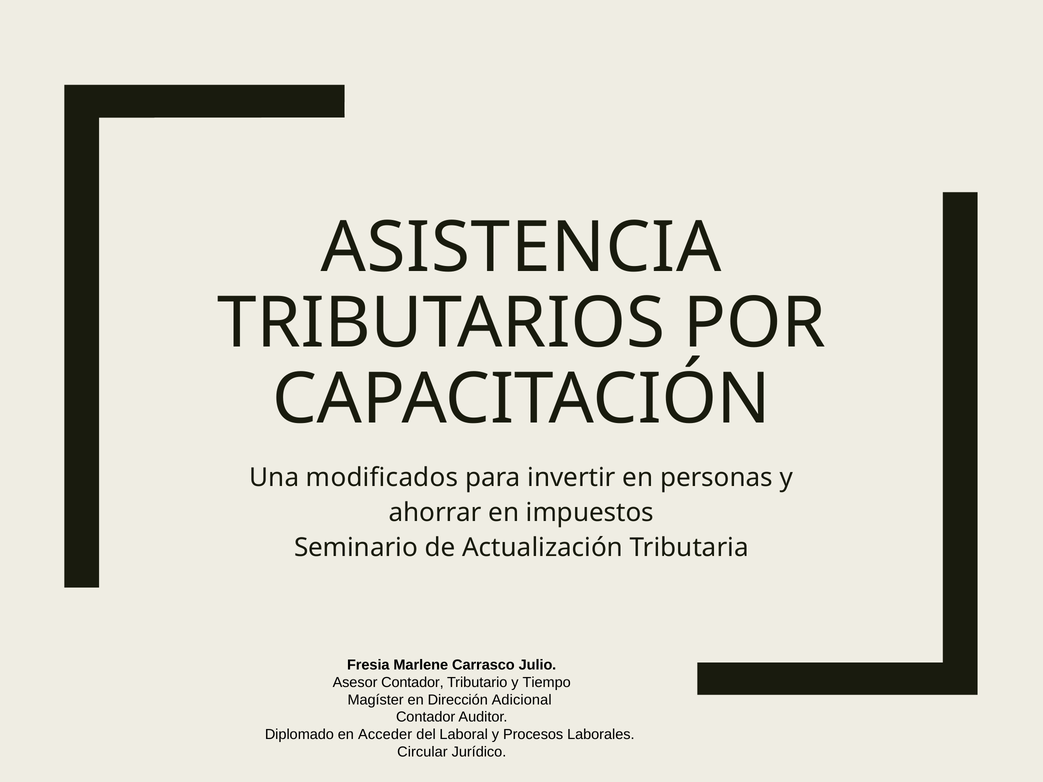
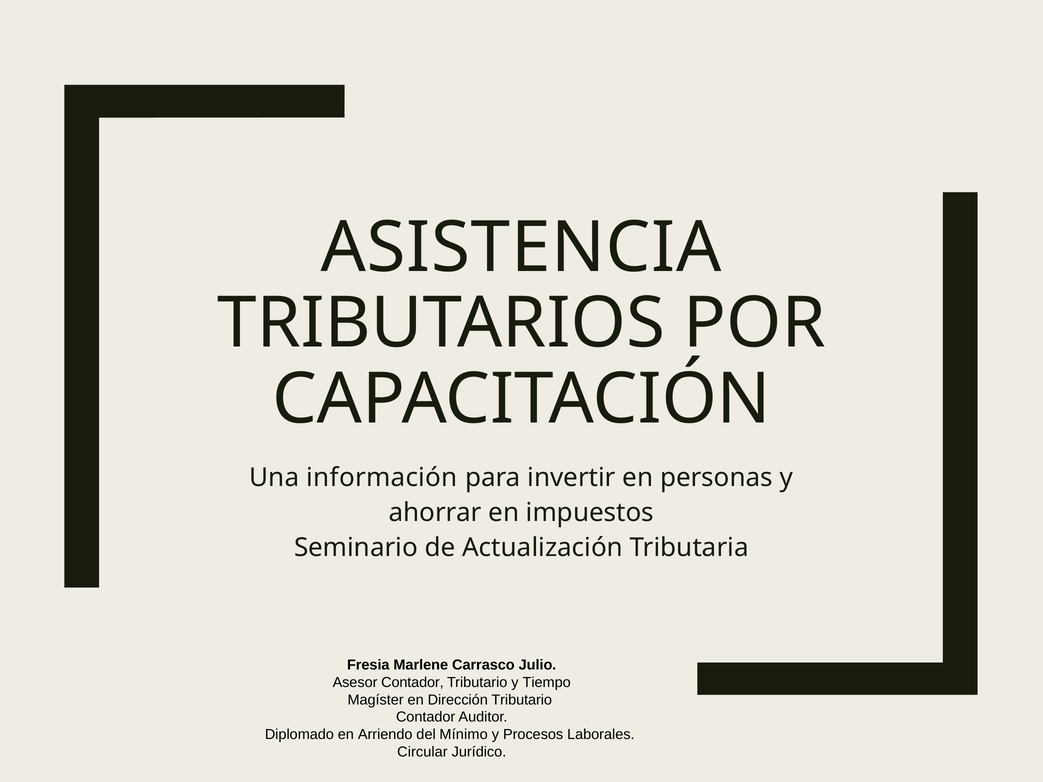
modificados: modificados -> información (382, 478)
Dirección Adicional: Adicional -> Tributario (522, 700)
Acceder: Acceder -> Arriendo (385, 735)
Laboral: Laboral -> Mínimo (464, 735)
